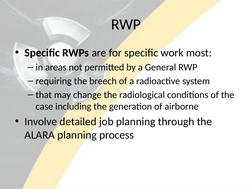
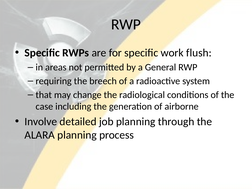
most: most -> flush (199, 53)
